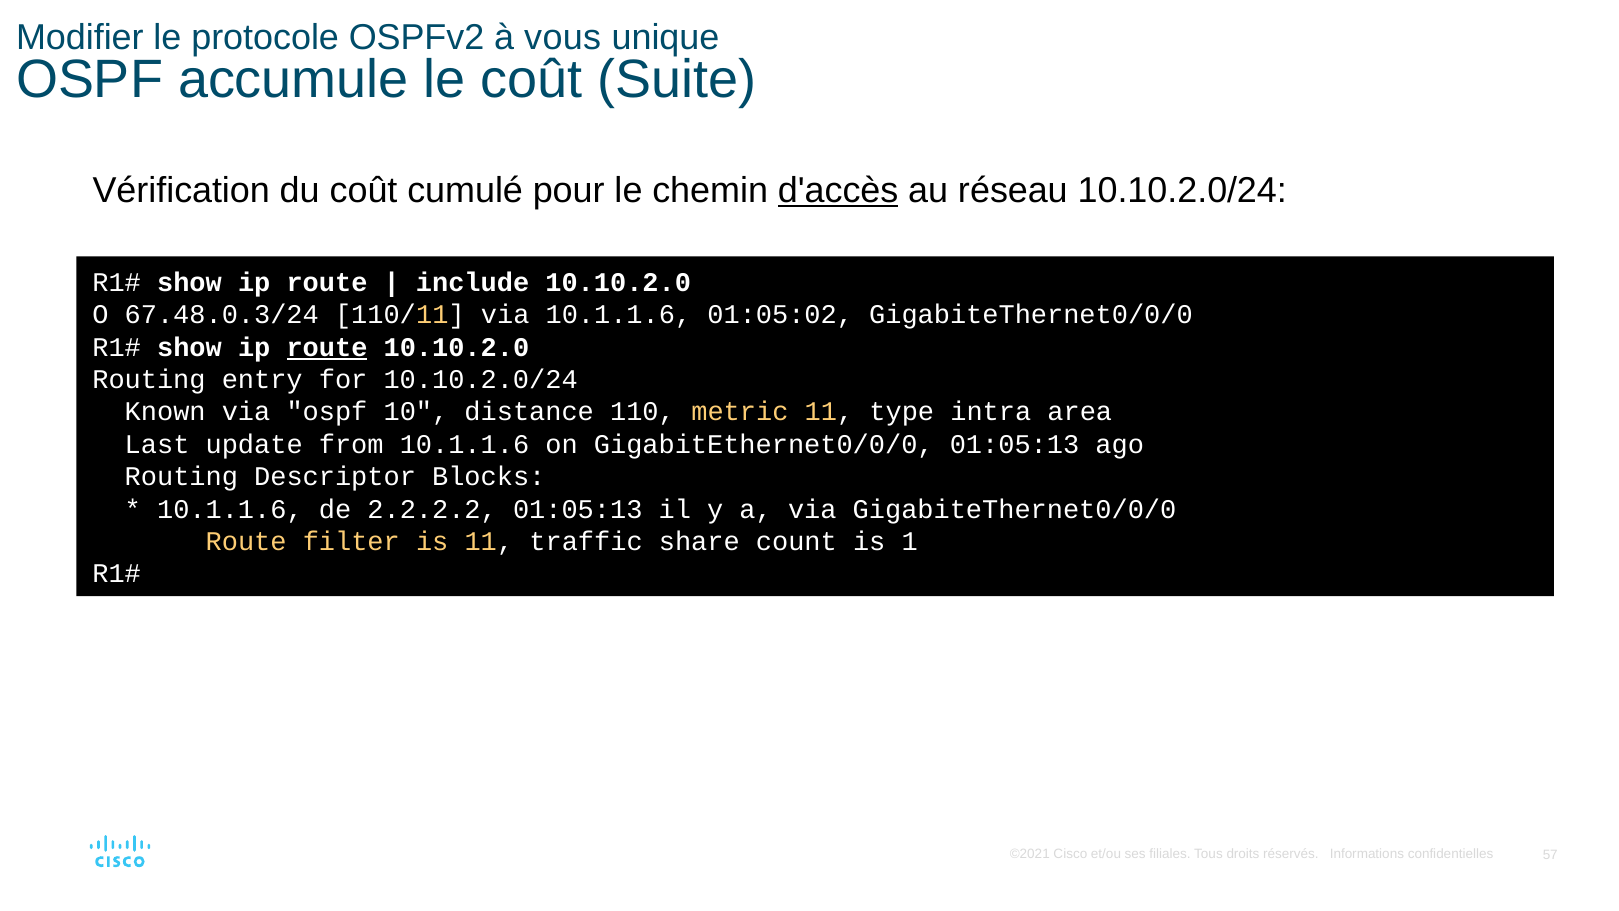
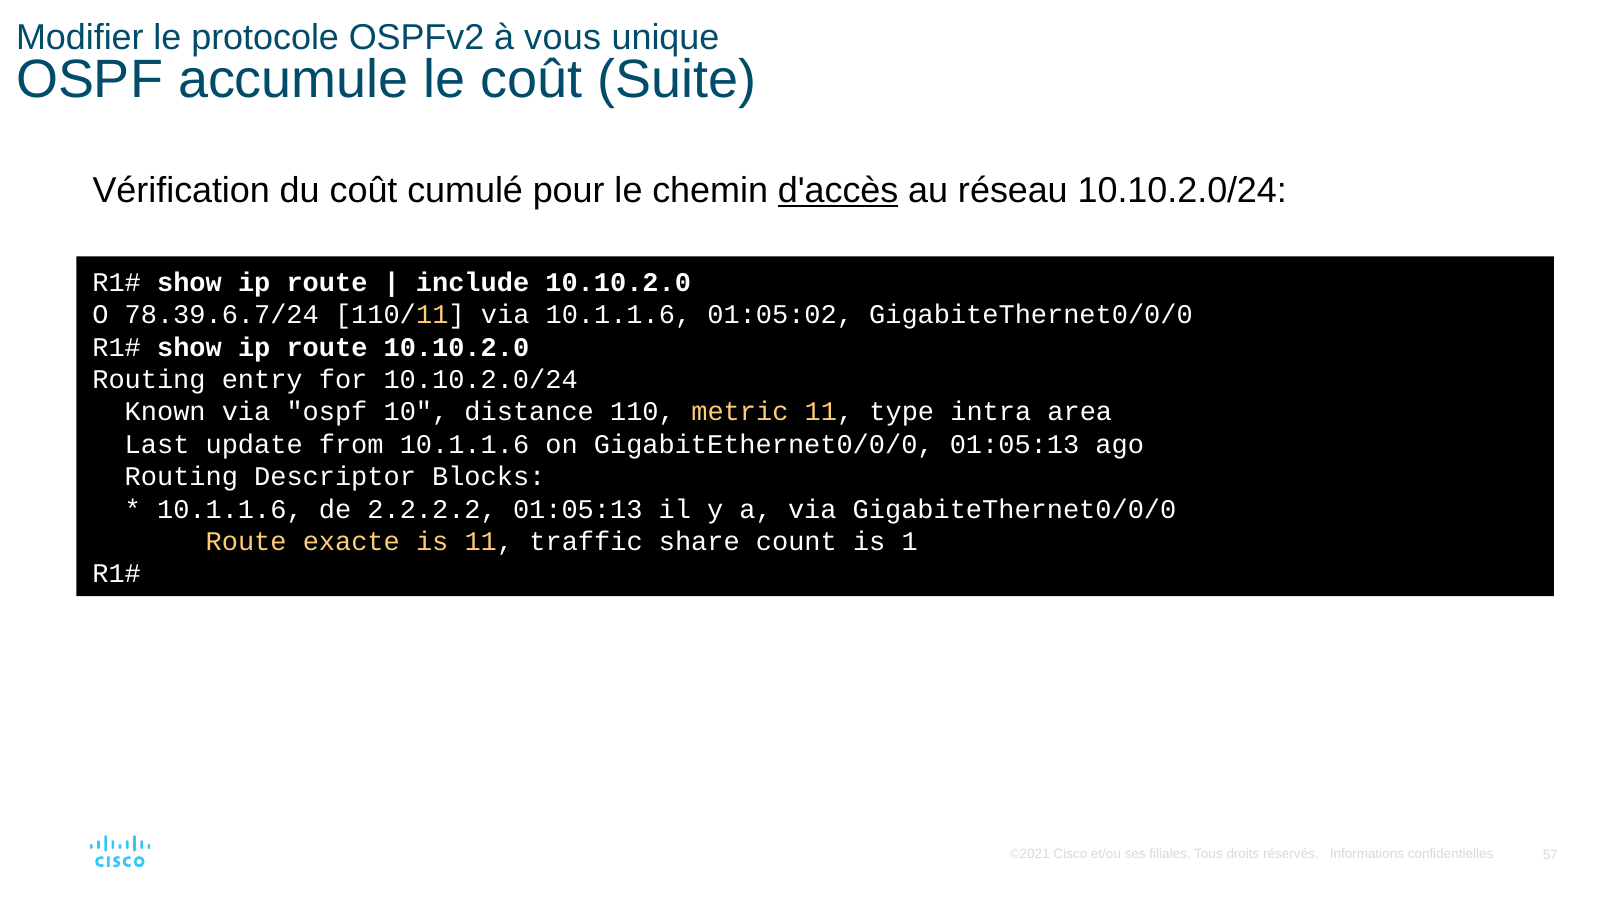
67.48.0.3/24: 67.48.0.3/24 -> 78.39.6.7/24 (222, 315)
route underline: present -> none (327, 347)
filter: filter -> exacte (351, 541)
